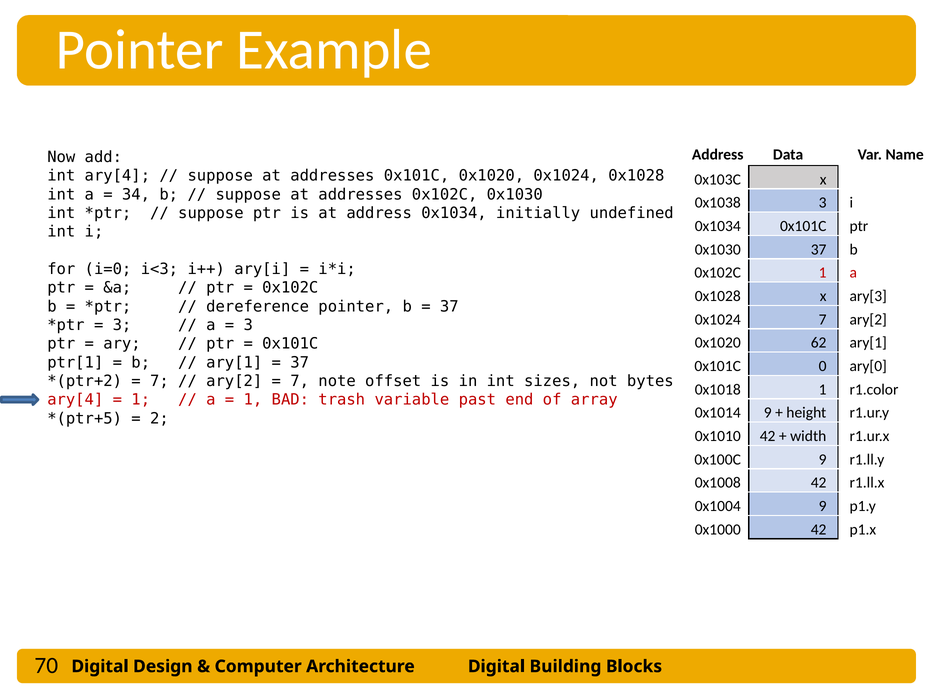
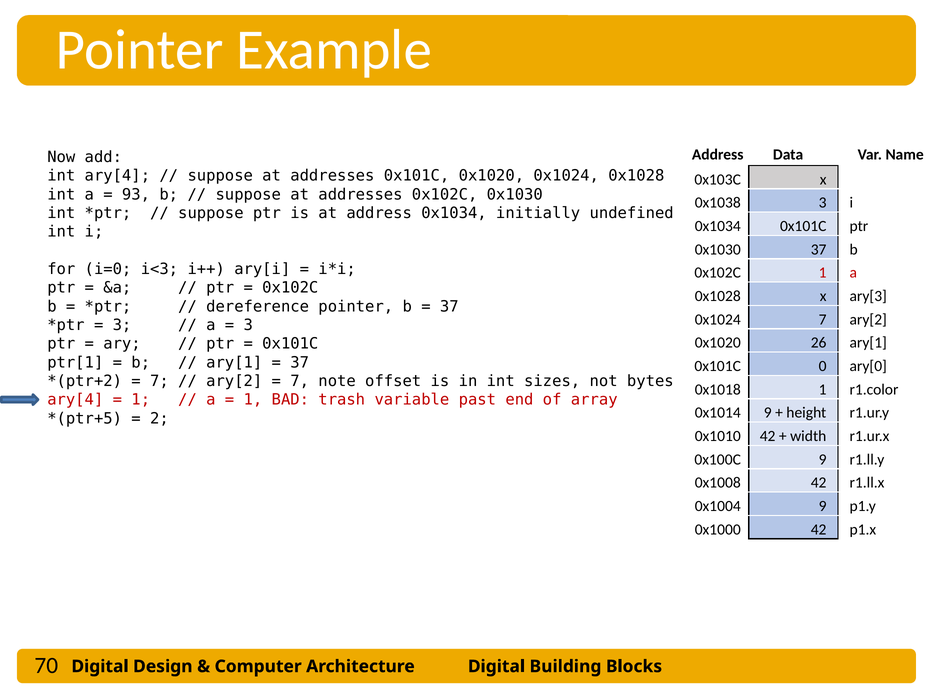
34: 34 -> 93 (136, 194)
62: 62 -> 26 (819, 343)
